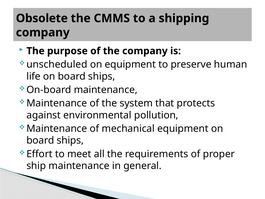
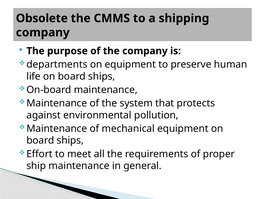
unscheduled: unscheduled -> departments (57, 64)
